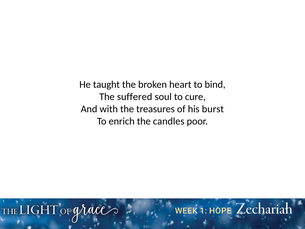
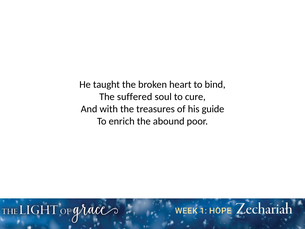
burst: burst -> guide (213, 109)
candles: candles -> abound (169, 121)
